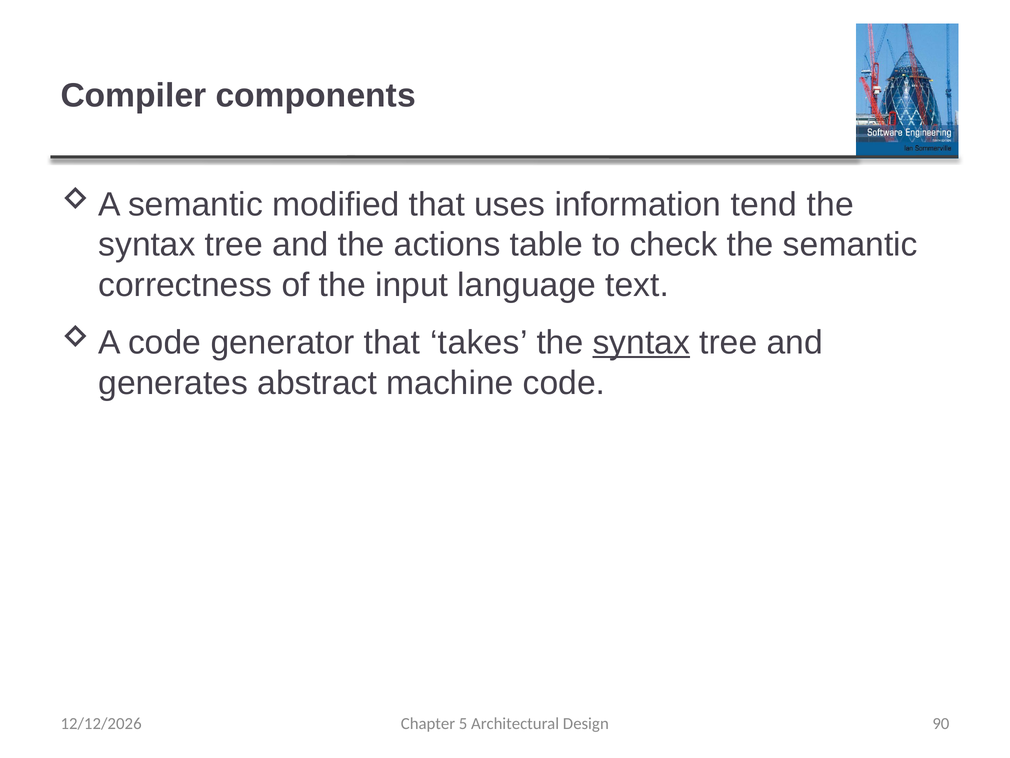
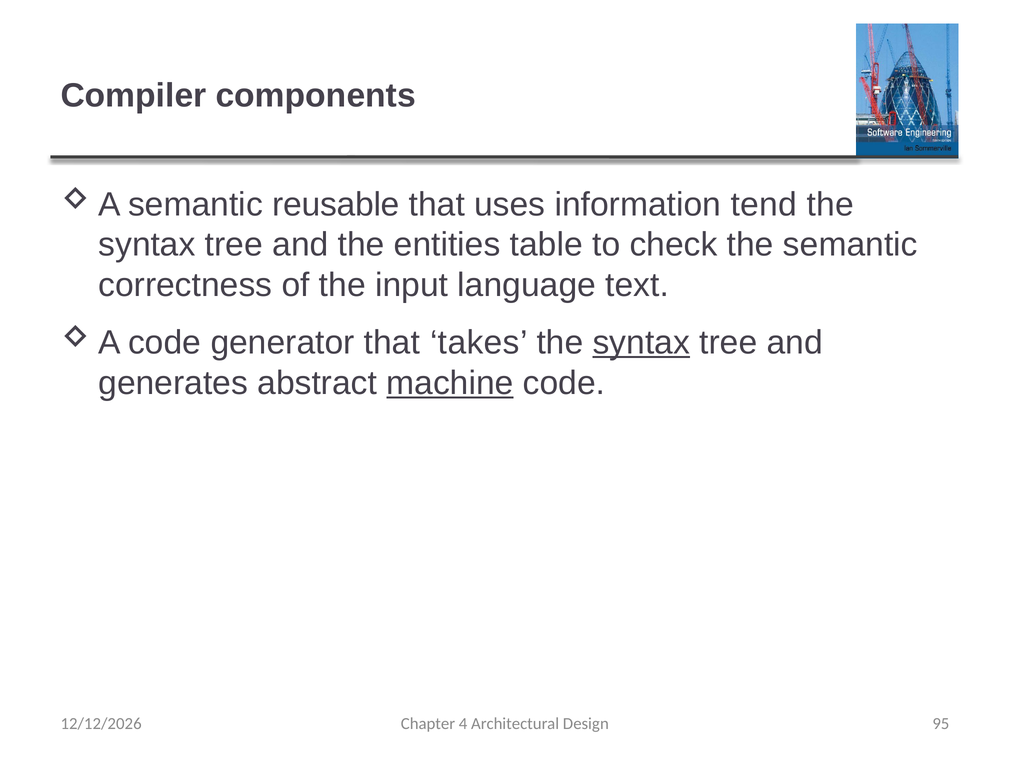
modified: modified -> reusable (336, 204)
actions: actions -> entities (447, 245)
machine underline: none -> present (450, 383)
5: 5 -> 4 (463, 723)
90: 90 -> 95 (941, 723)
